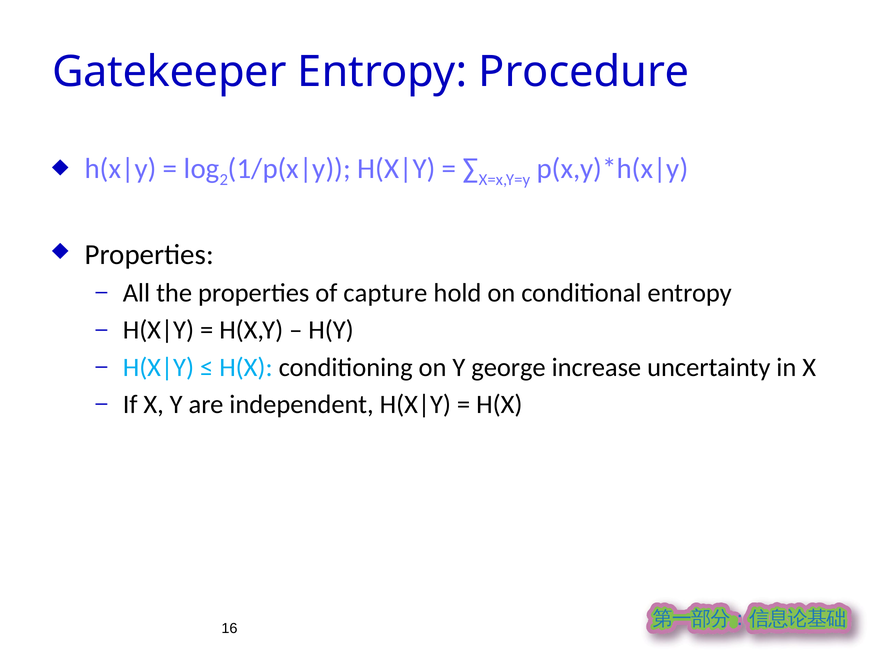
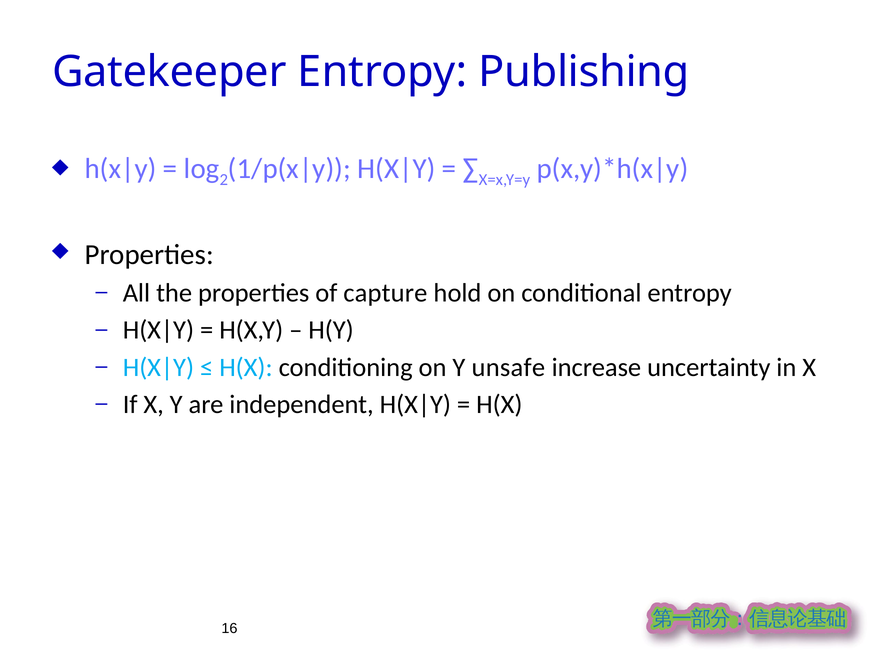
Procedure: Procedure -> Publishing (584, 72)
george: george -> unsafe (508, 367)
